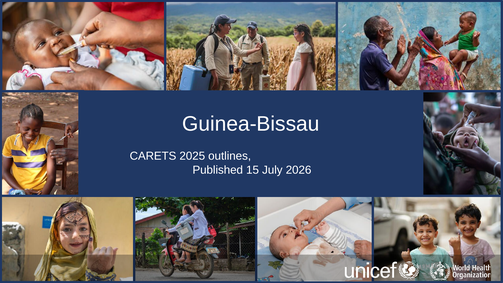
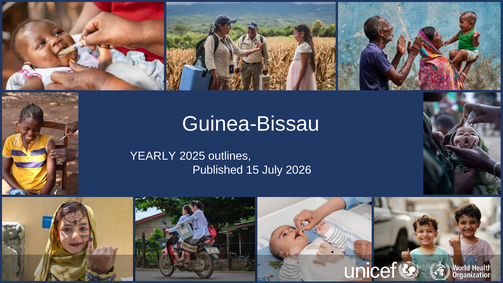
CARETS: CARETS -> YEARLY (153, 156)
